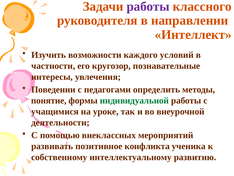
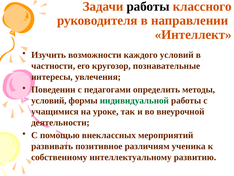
работы colour: purple -> black (148, 6)
понятие: понятие -> условий (49, 100)
конфликта: конфликта -> различиям (147, 146)
